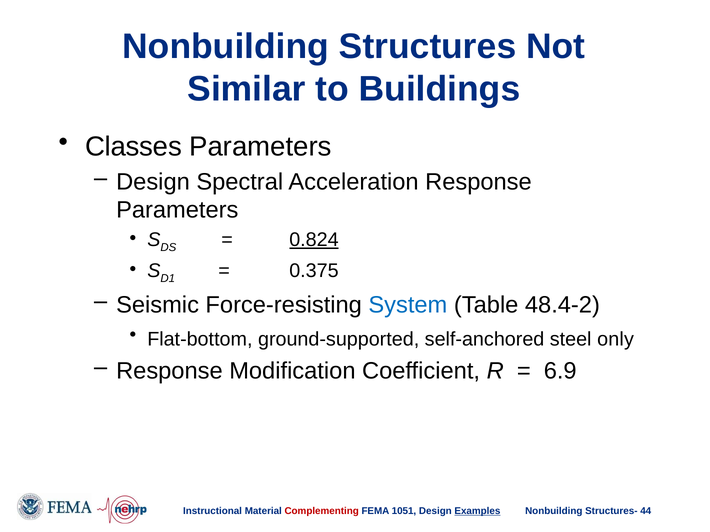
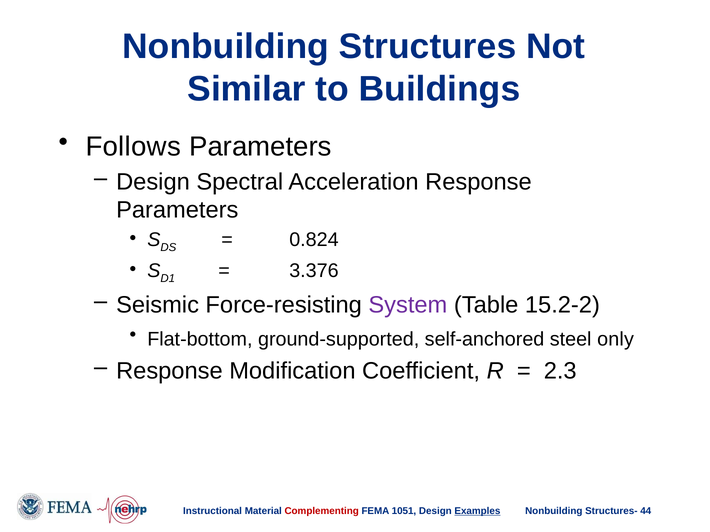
Classes: Classes -> Follows (133, 147)
0.824 underline: present -> none (314, 240)
0.375: 0.375 -> 3.376 (314, 271)
System colour: blue -> purple (408, 305)
48.4-2: 48.4-2 -> 15.2-2 (562, 305)
6.9: 6.9 -> 2.3 (560, 371)
